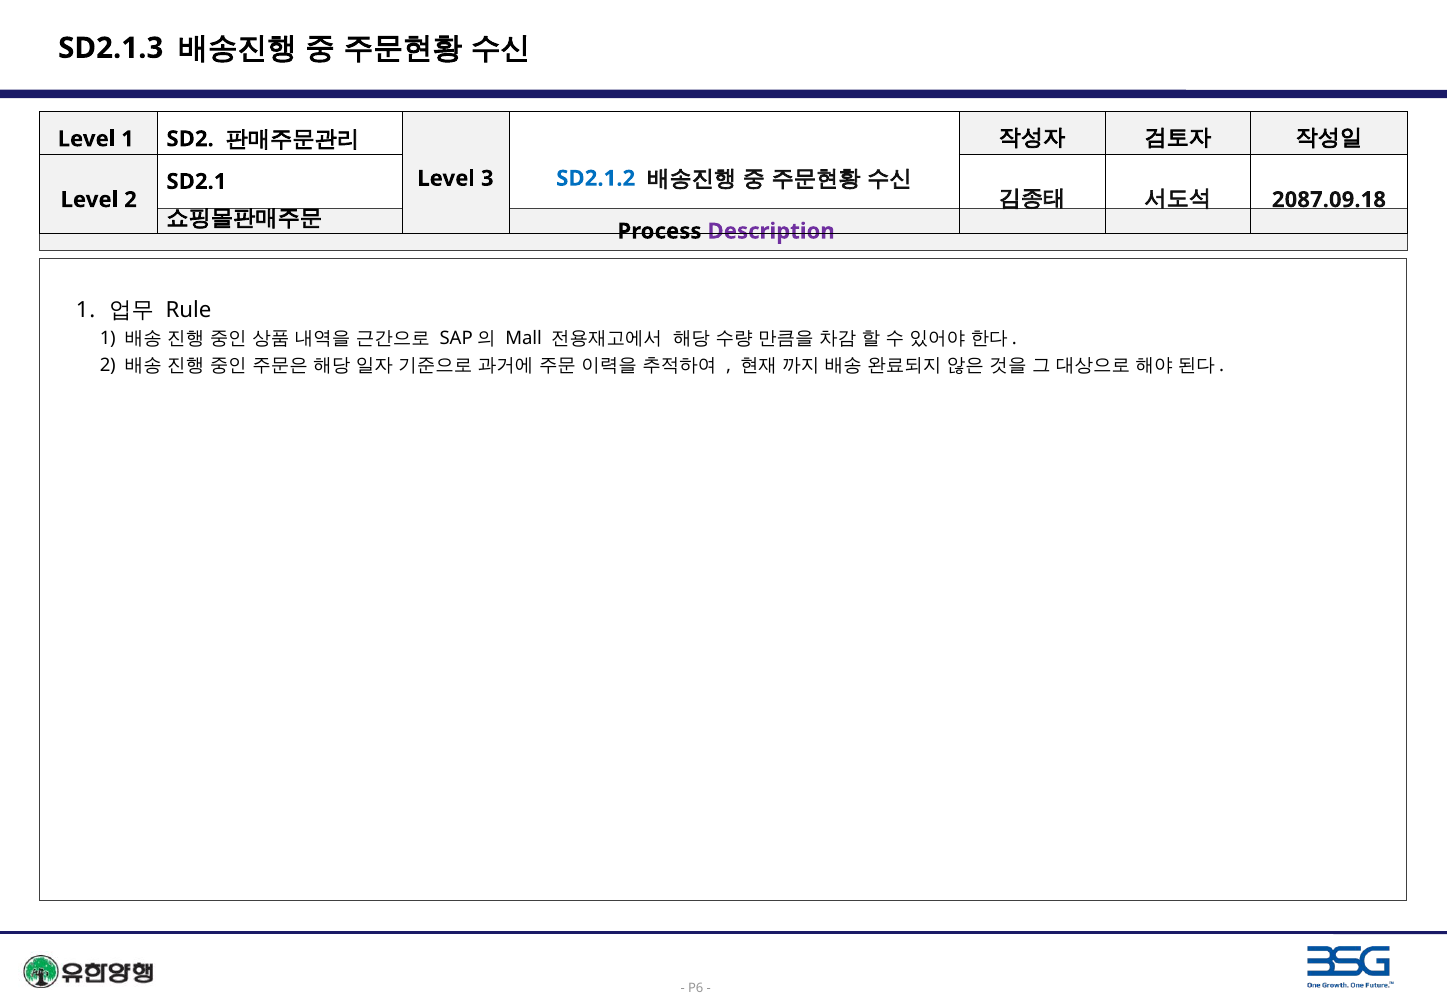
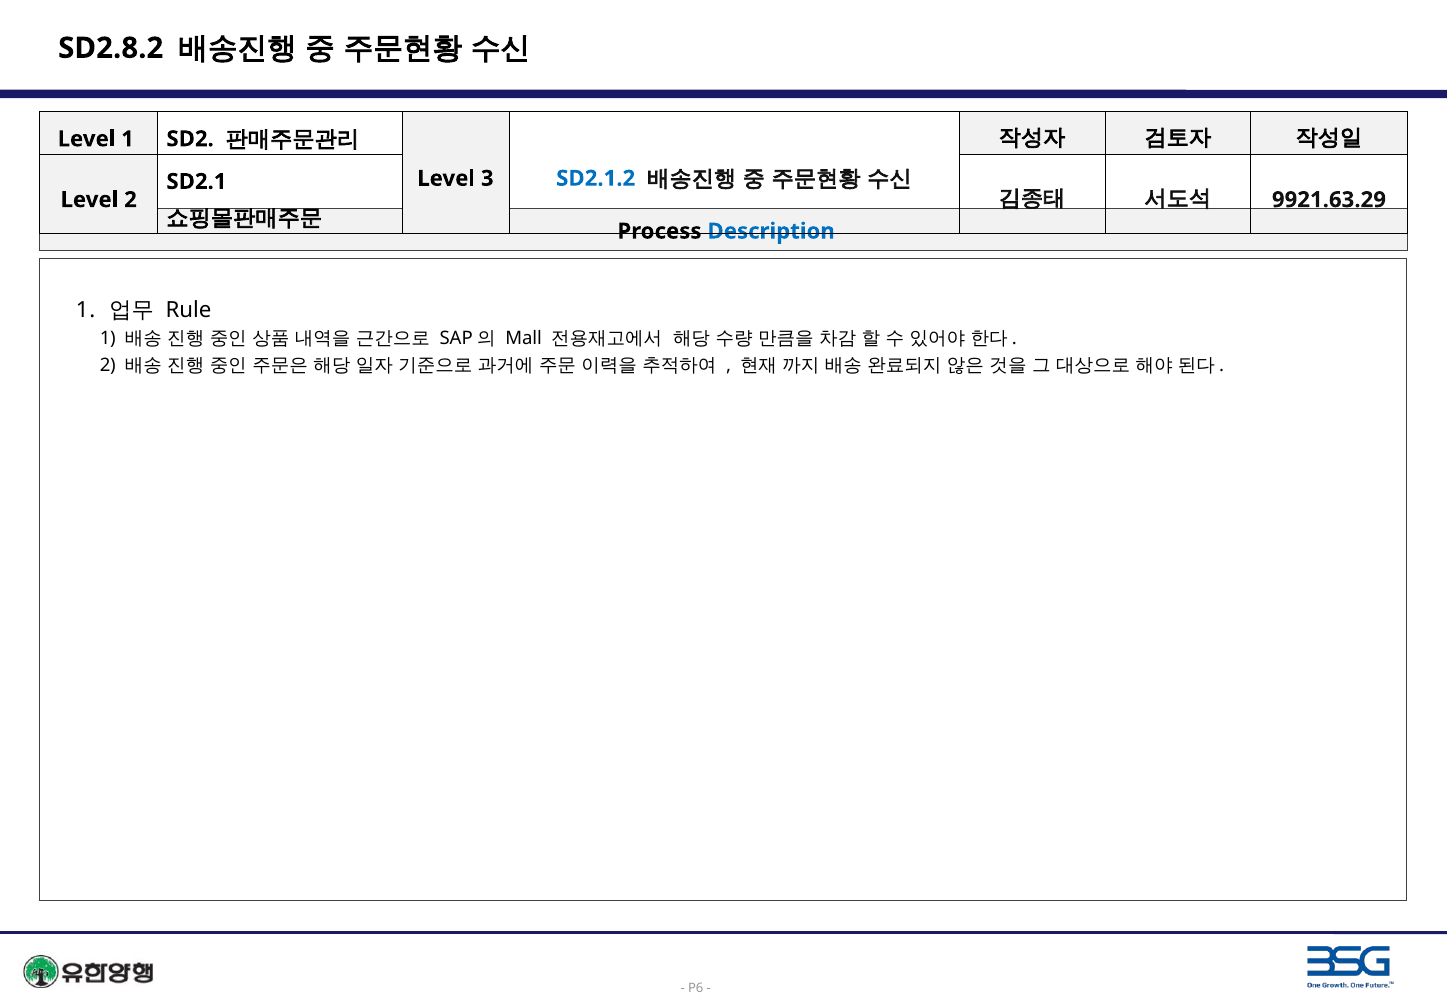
SD2.1.3: SD2.1.3 -> SD2.8.2 (111, 48)
2087.09.18: 2087.09.18 -> 9921.63.29 (1329, 200)
Description colour: purple -> blue (771, 231)
